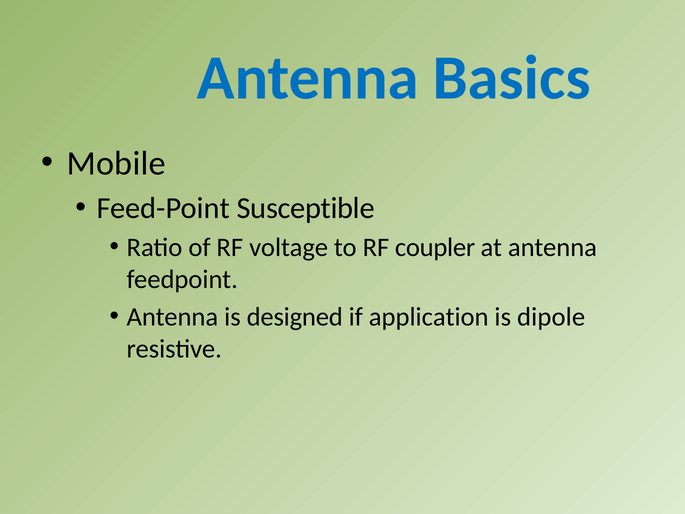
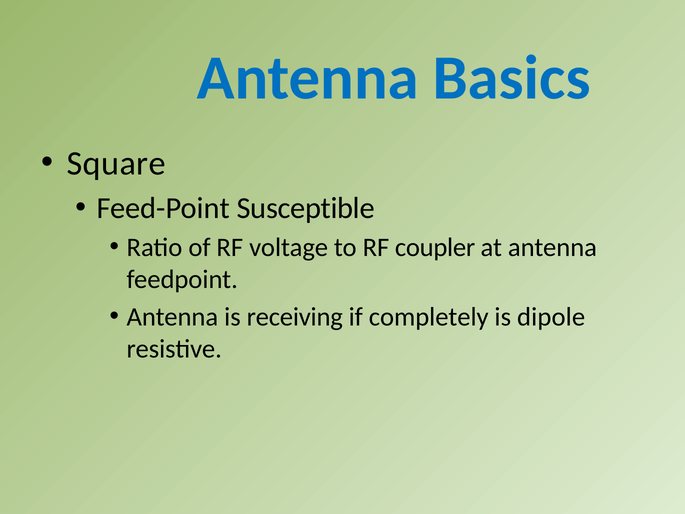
Mobile: Mobile -> Square (116, 163)
designed: designed -> receiving (295, 317)
application: application -> completely (429, 317)
